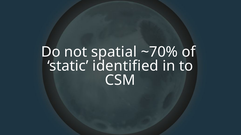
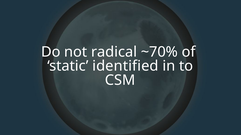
spatial: spatial -> radical (114, 52)
